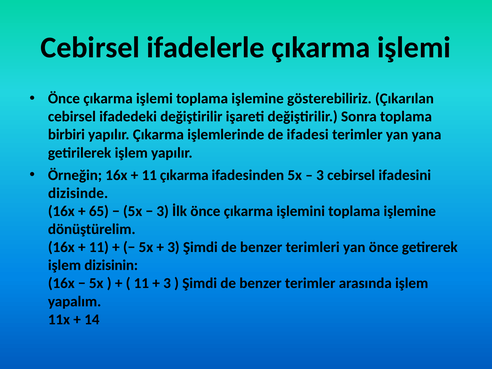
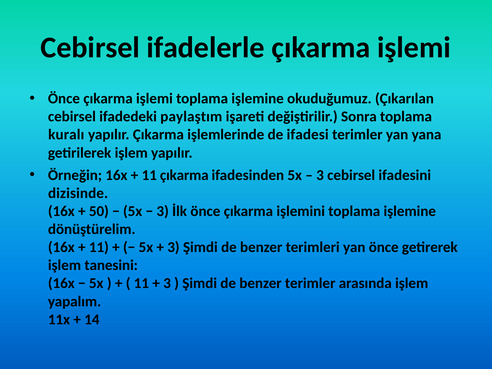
gösterebiliriz: gösterebiliriz -> okuduğumuz (329, 99)
ifadedeki değiştirilir: değiştirilir -> paylaştım (191, 117)
birbiri: birbiri -> kuralı (66, 135)
65: 65 -> 50 (99, 211)
dizisinin: dizisinin -> tanesini (111, 265)
